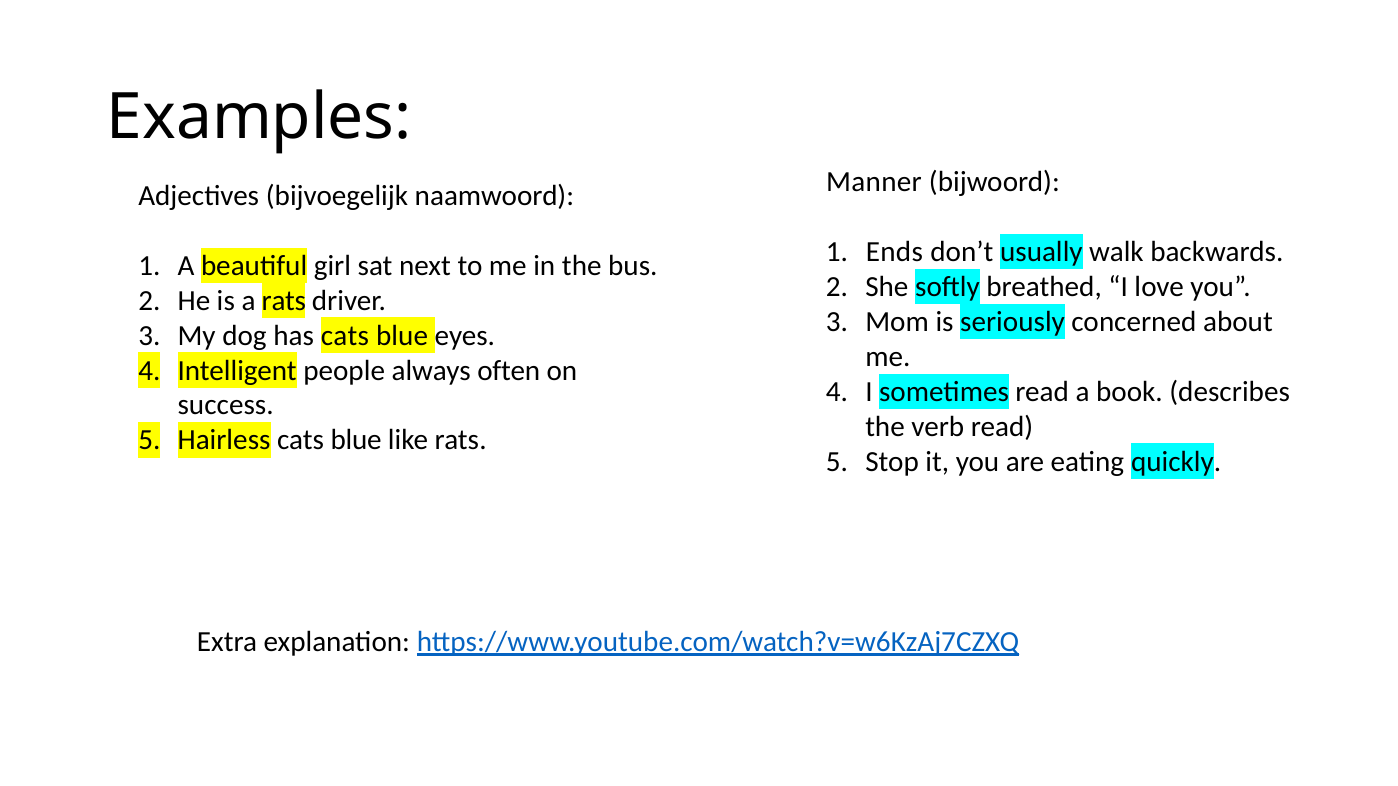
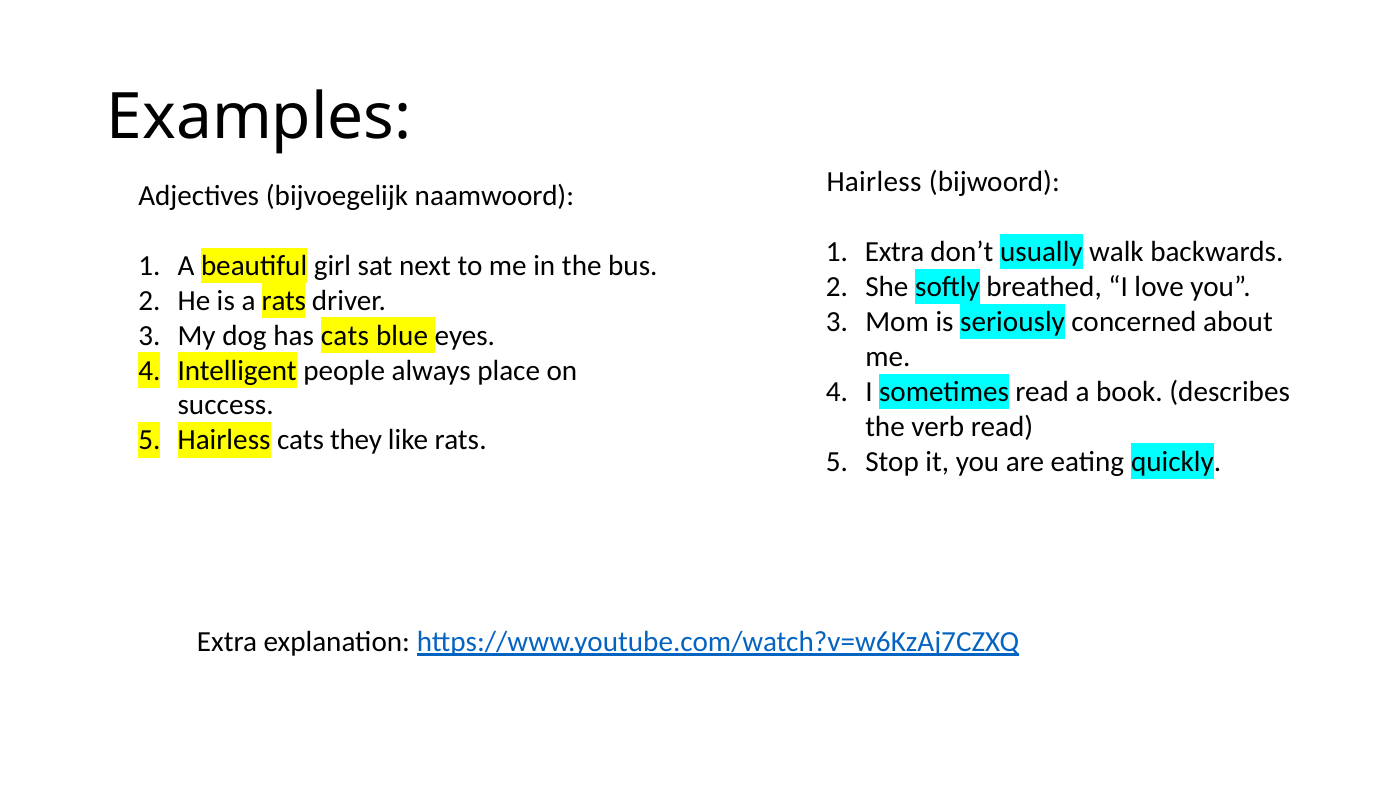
Manner: Manner -> Hairless (874, 182)
Ends: Ends -> Extra (895, 252)
often: often -> place (509, 371)
Hairless cats blue: blue -> they (356, 441)
